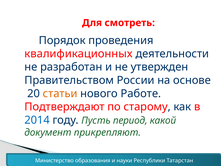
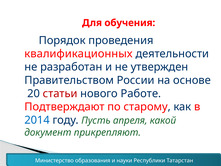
смотреть: смотреть -> обучения (130, 23)
статьи colour: orange -> red (60, 93)
период: период -> апреля (130, 120)
